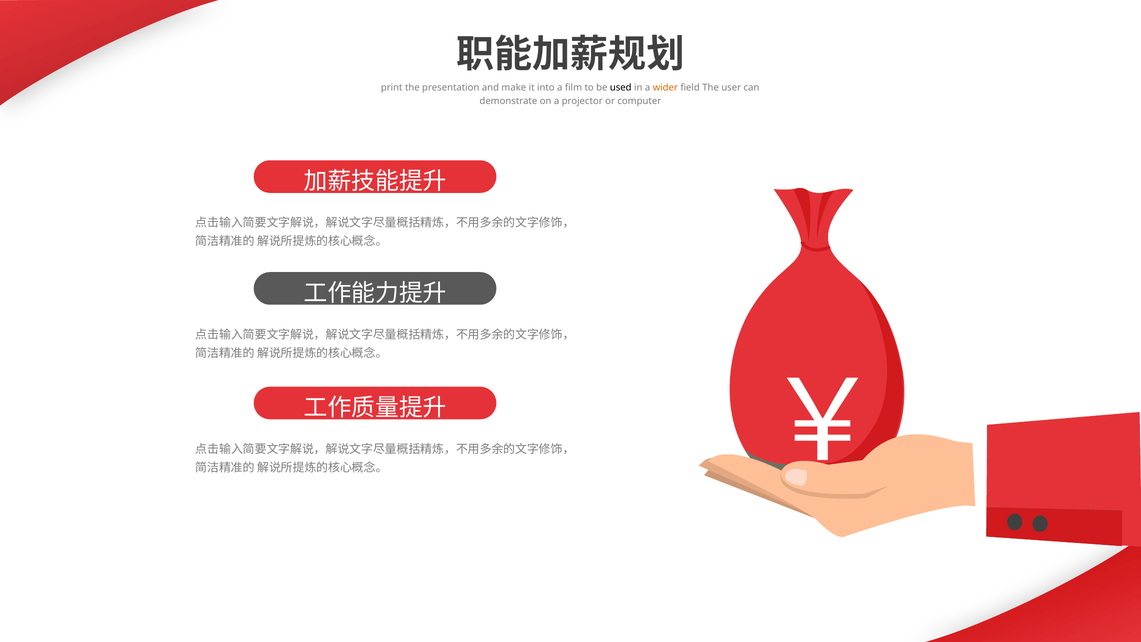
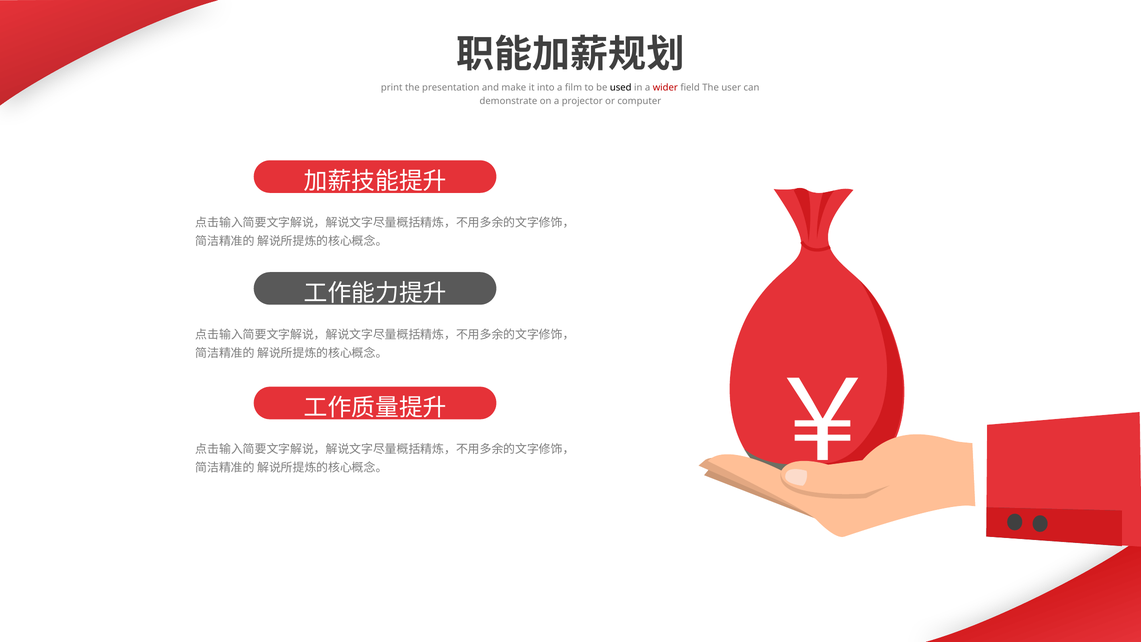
wider colour: orange -> red (665, 88)
